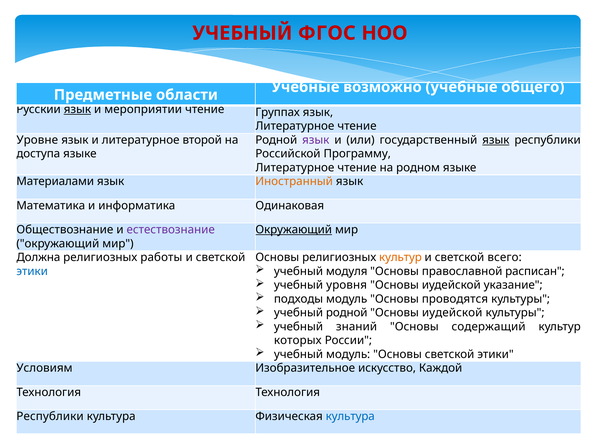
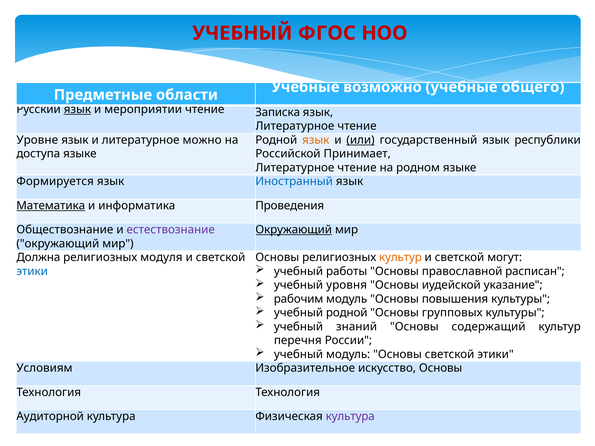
Группах: Группах -> Записка (278, 112)
второй: второй -> можно (202, 140)
язык colour: purple -> orange (316, 140)
или underline: none -> present (361, 140)
язык underline: present -> none (496, 140)
Программу: Программу -> Принимает (357, 154)
Материалами: Материалами -> Формируется (55, 182)
Иностранный colour: orange -> blue (294, 182)
Математика underline: none -> present (51, 206)
Одинаковая: Одинаковая -> Проведения (290, 206)
работы: работы -> модуля (161, 258)
всего: всего -> могут (505, 258)
модуля: модуля -> работы (347, 271)
подходы: подходы -> рабочим (299, 299)
проводятся: проводятся -> повышения (455, 299)
иудейской: иудейской -> групповых (452, 313)
которых: которых -> перечня (298, 341)
искусство Каждой: Каждой -> Основы (441, 368)
Республики: Республики -> Аудиторной (50, 417)
культура colour: blue -> purple (350, 417)
